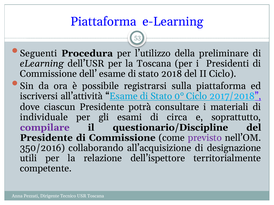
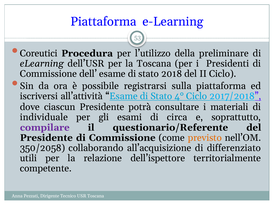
Seguenti: Seguenti -> Coreutici (39, 53)
0°: 0° -> 4° (179, 96)
questionario/Discipline: questionario/Discipline -> questionario/Referente (170, 128)
previsto colour: purple -> orange (205, 138)
350/2016: 350/2016 -> 350/2058 (42, 148)
designazione: designazione -> differenziato (234, 148)
